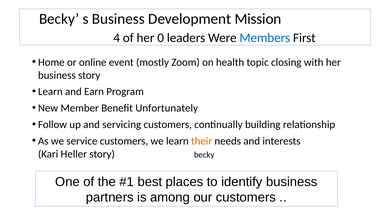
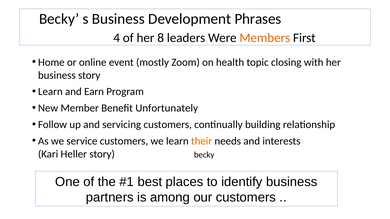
Mission: Mission -> Phrases (258, 19)
0: 0 -> 8 (161, 38)
Members colour: blue -> orange (265, 38)
